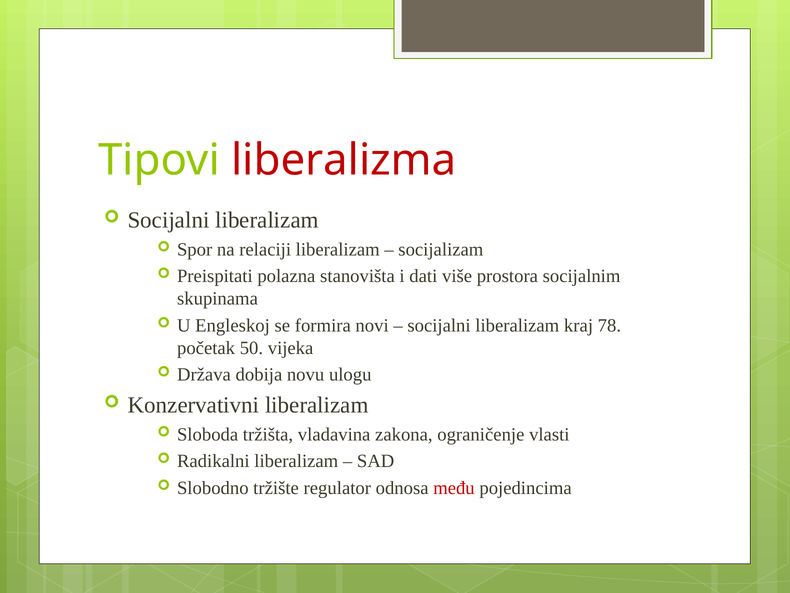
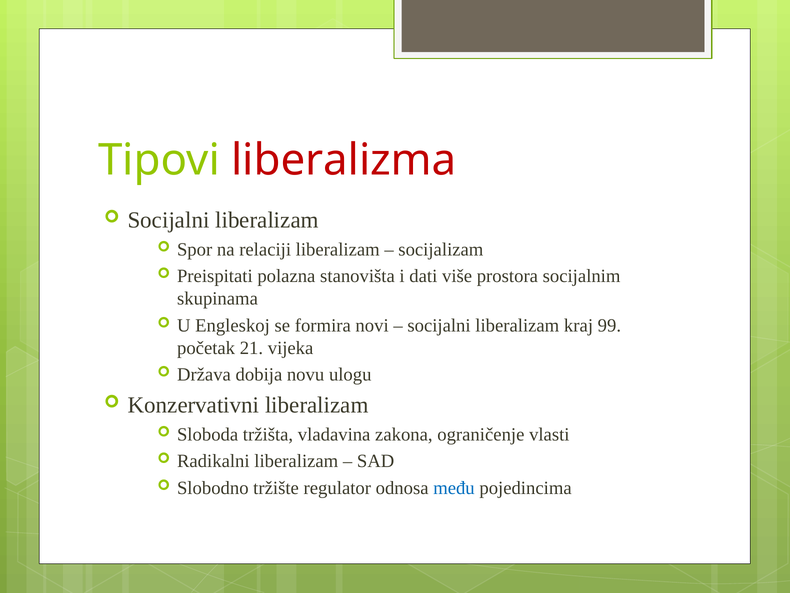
78: 78 -> 99 (609, 325)
50: 50 -> 21 (251, 348)
među colour: red -> blue (454, 488)
